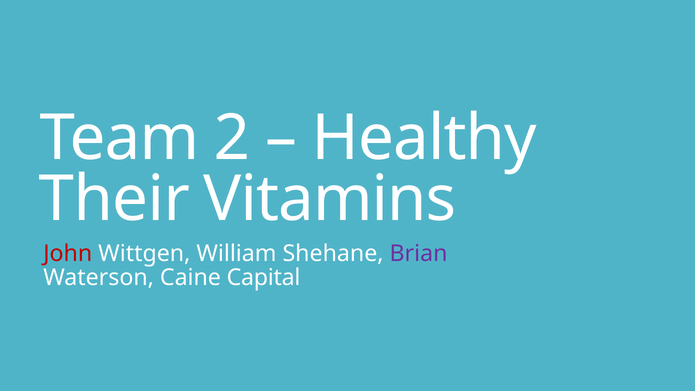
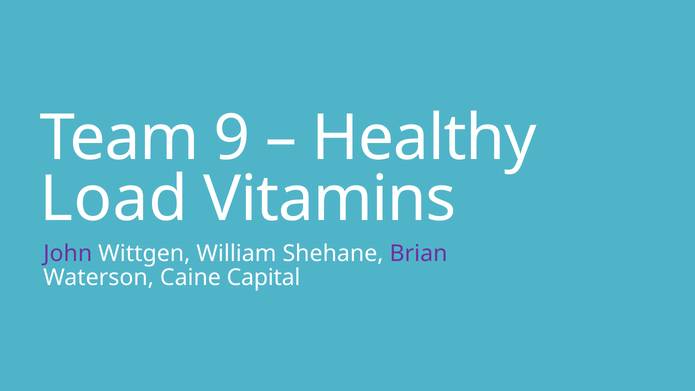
2: 2 -> 9 (232, 138)
Their: Their -> Load (114, 199)
John colour: red -> purple (68, 254)
